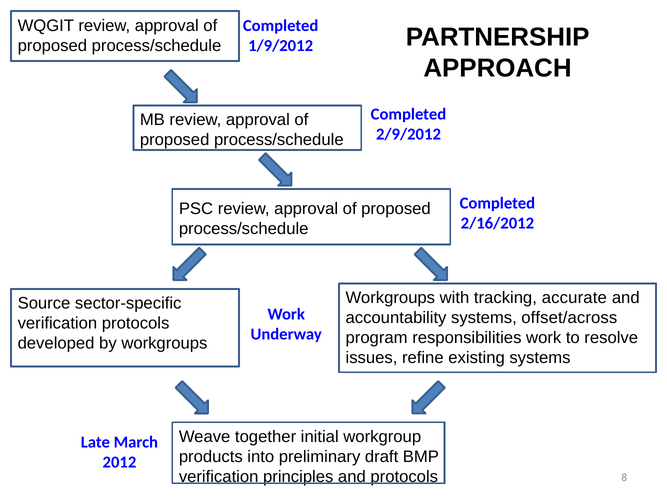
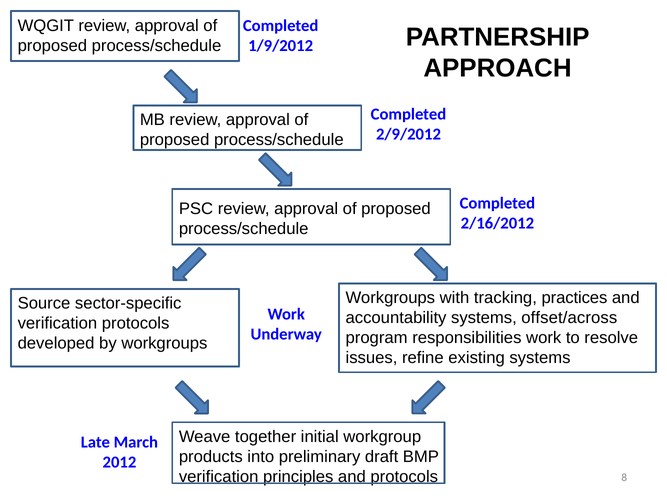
accurate: accurate -> practices (574, 298)
